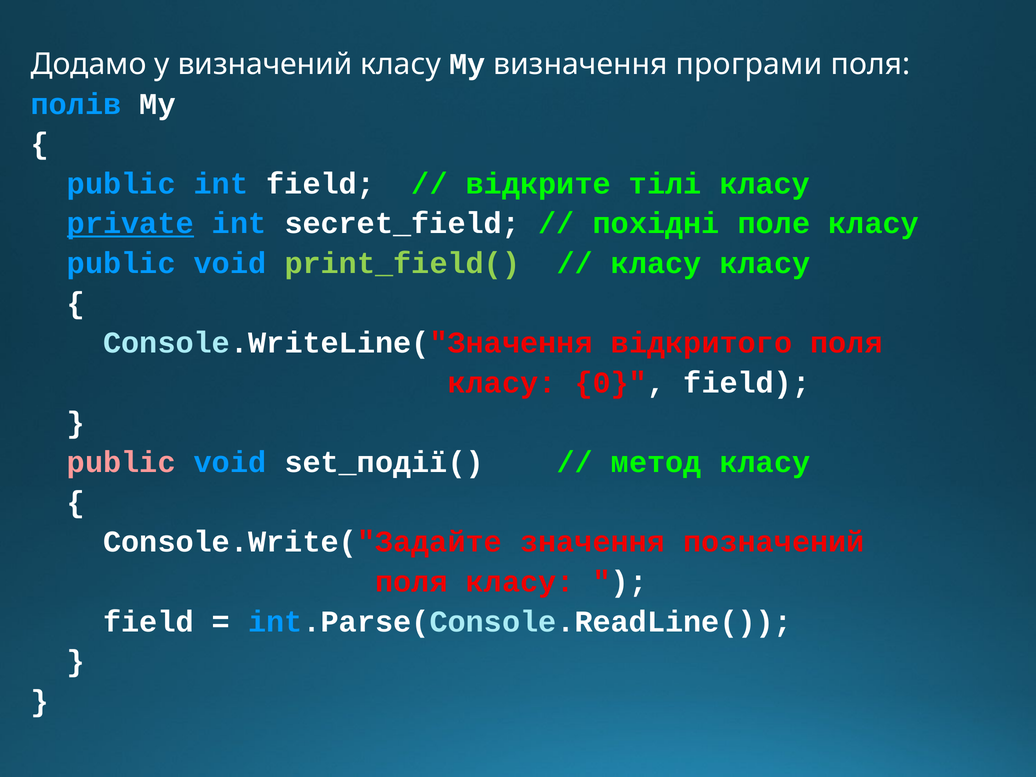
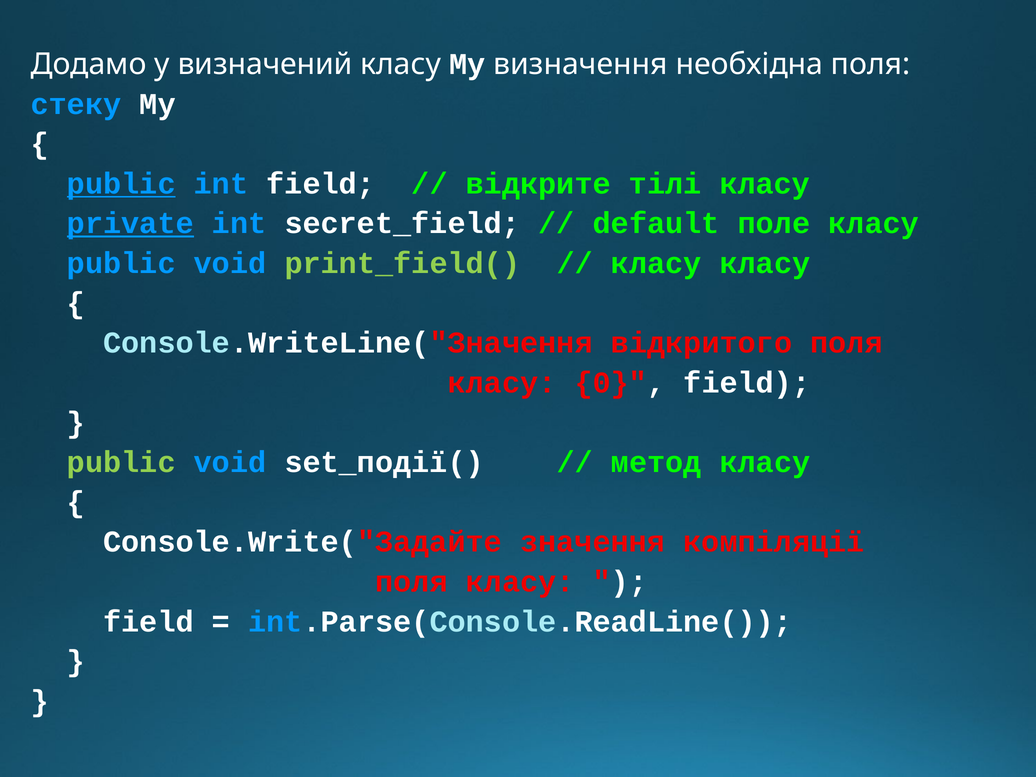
програми: програми -> необхідна (749, 64)
полів: полів -> стеку (76, 104)
public underline: none -> present (121, 184)
похідні: похідні -> default (656, 223)
public colour: pink -> light green (121, 462)
позначений: позначений -> компіляції (774, 542)
